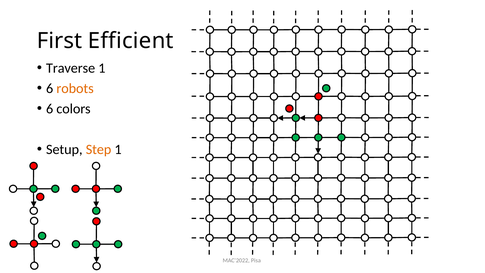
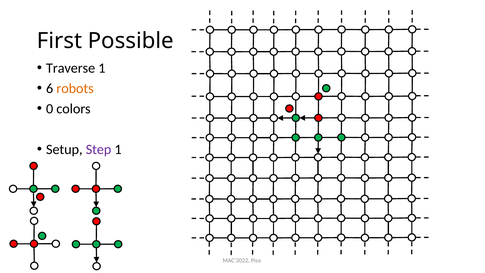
Efficient: Efficient -> Possible (131, 41)
6: 6 -> 0 (50, 109)
Step colour: orange -> purple (99, 149)
